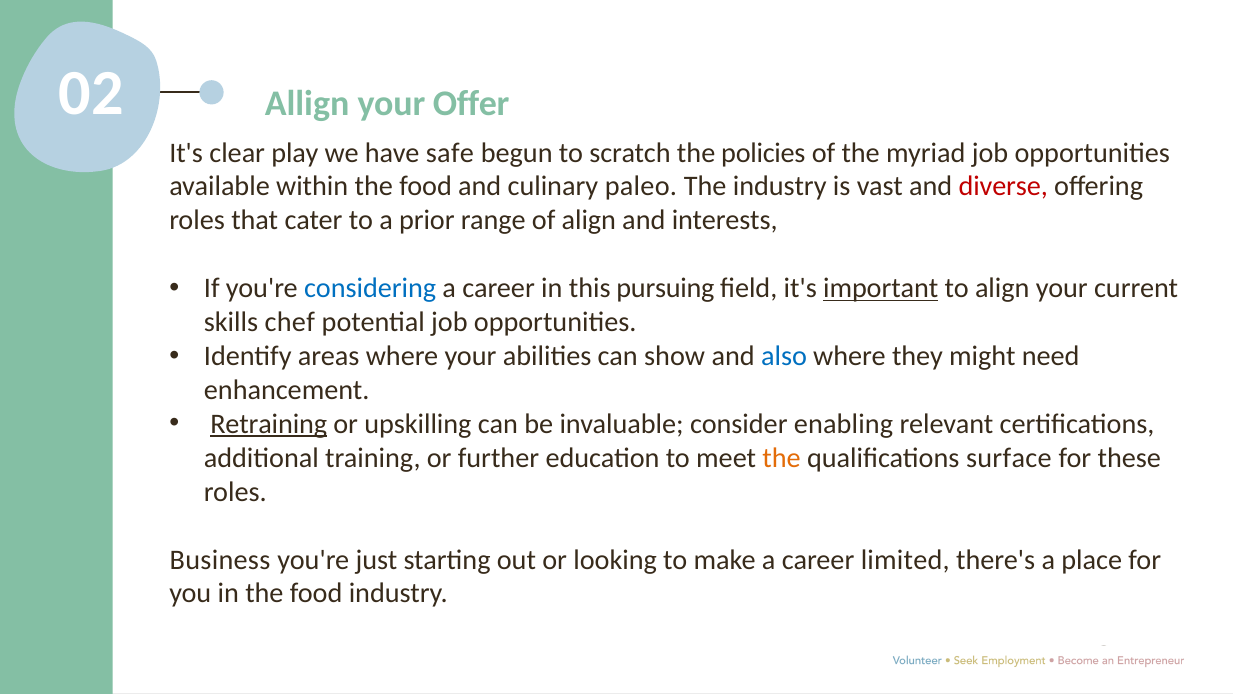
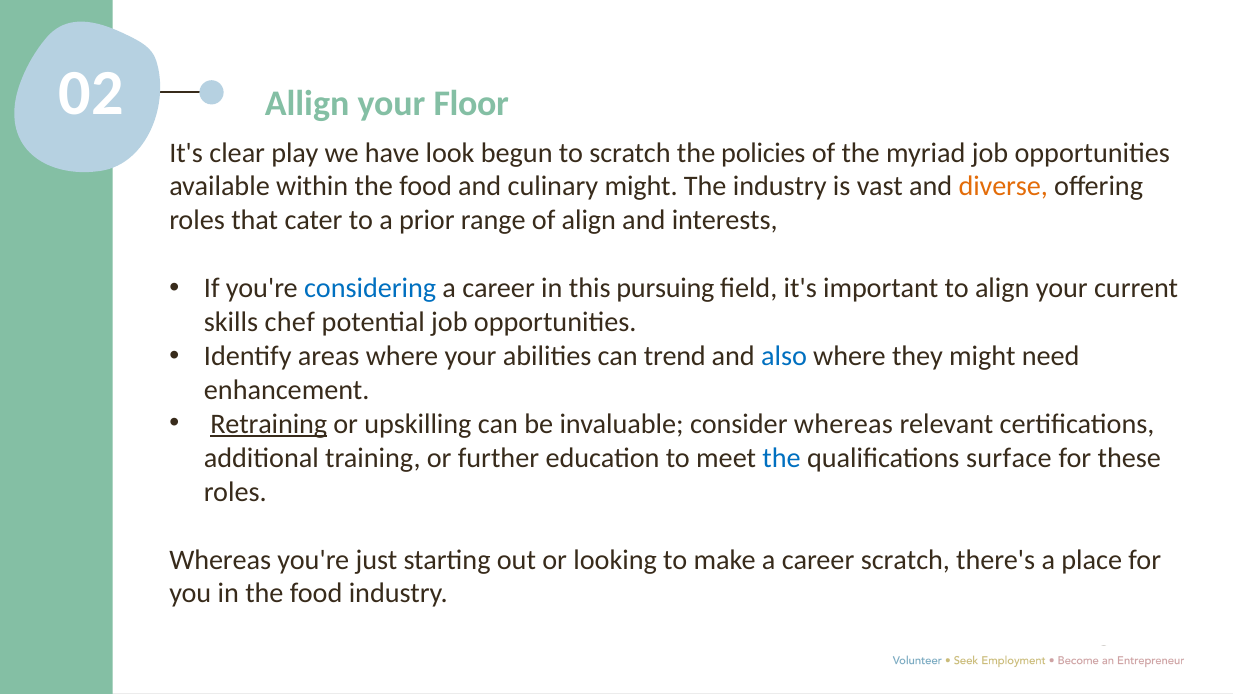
Offer: Offer -> Floor (471, 104)
safe: safe -> look (450, 153)
culinary paleo: paleo -> might (641, 187)
diverse colour: red -> orange (1003, 187)
important underline: present -> none (881, 288)
show: show -> trend (675, 356)
consider enabling: enabling -> whereas (843, 424)
the colour: orange -> blue (782, 458)
Business: Business -> Whereas (220, 559)
career limited: limited -> scratch (905, 559)
